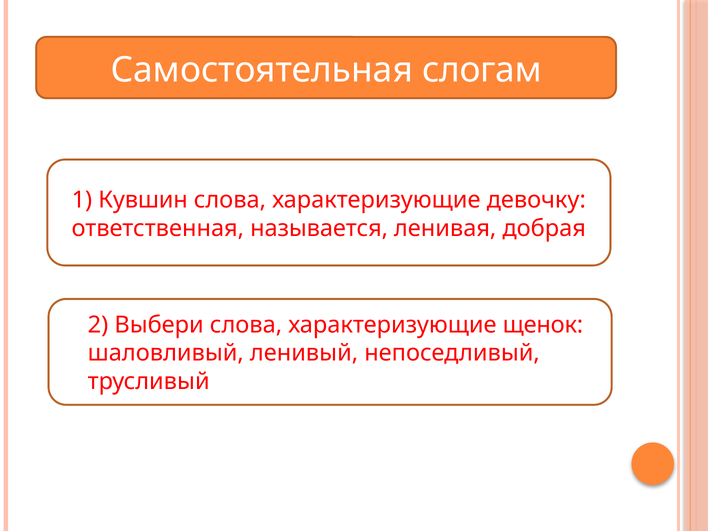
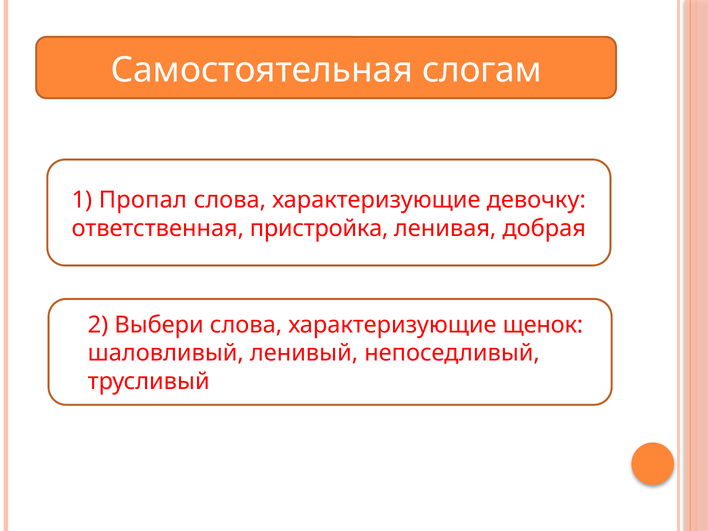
Кувшин: Кувшин -> Пропал (143, 200)
называется: называется -> пристройка (319, 228)
